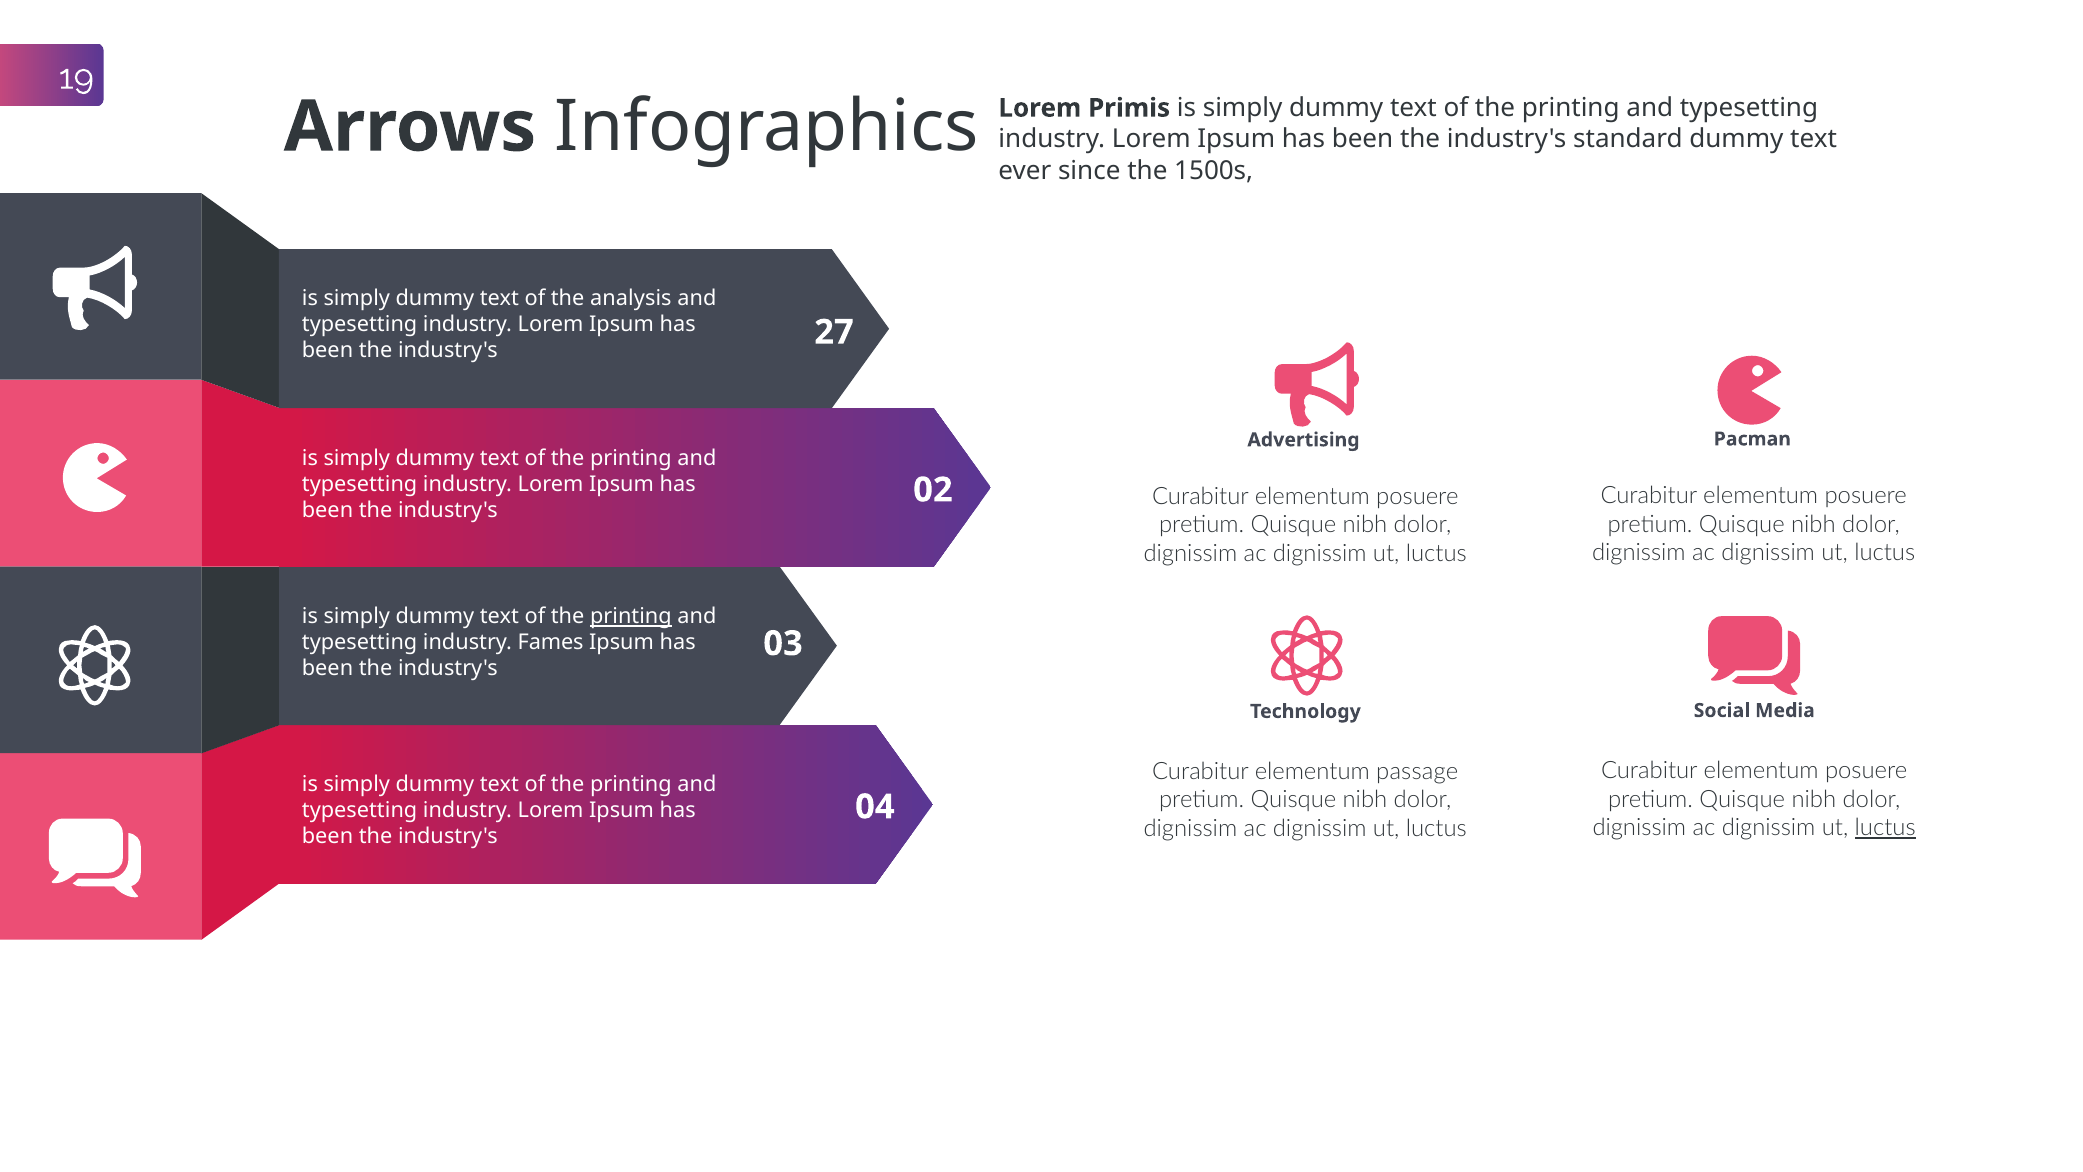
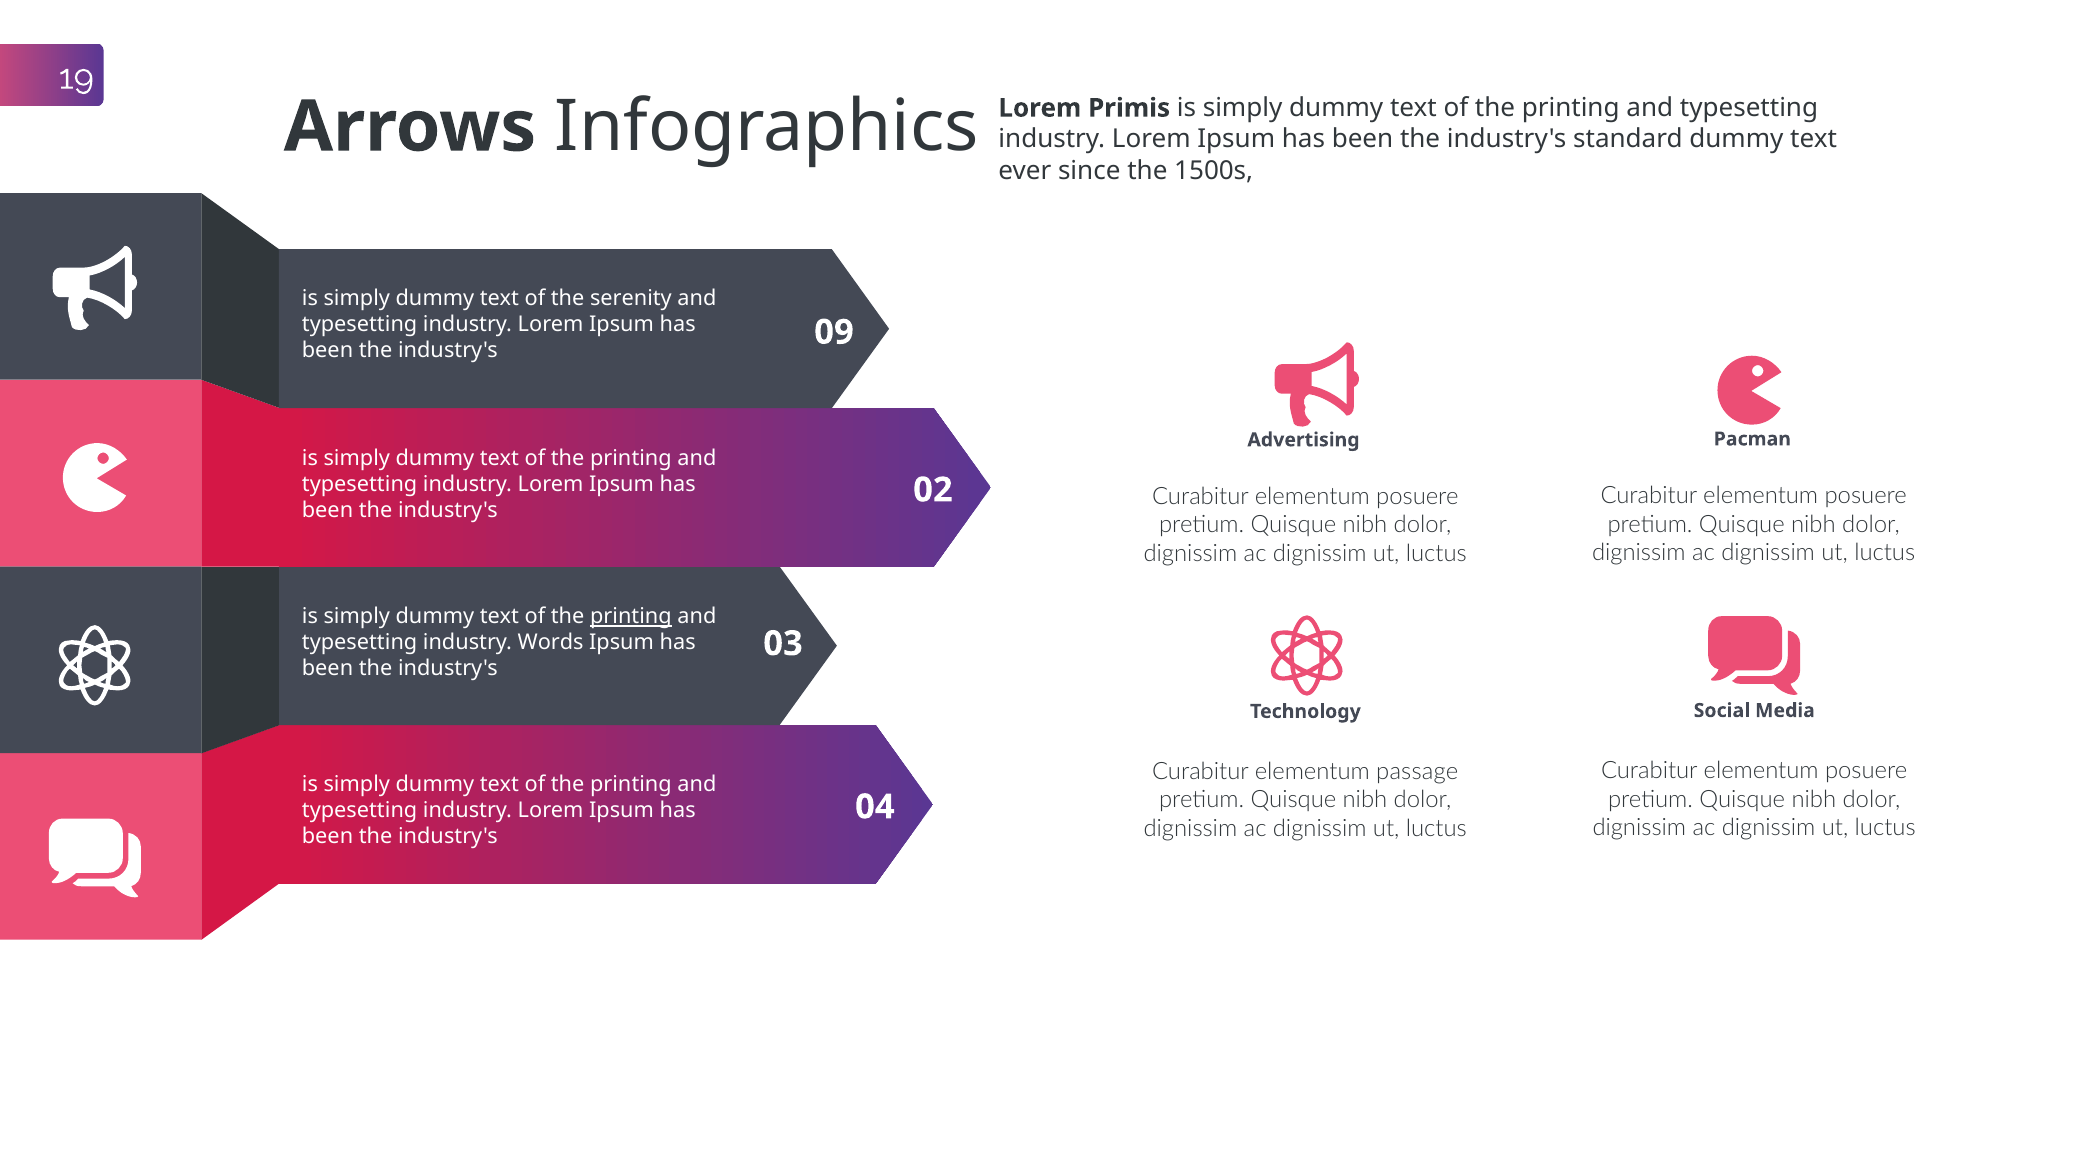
analysis: analysis -> serenity (631, 298)
27: 27 -> 09 (834, 332)
Fames: Fames -> Words (551, 643)
luctus underline: present -> none (1885, 828)
